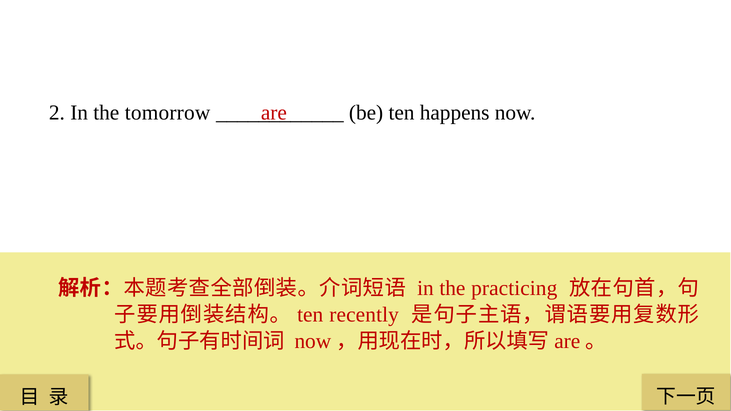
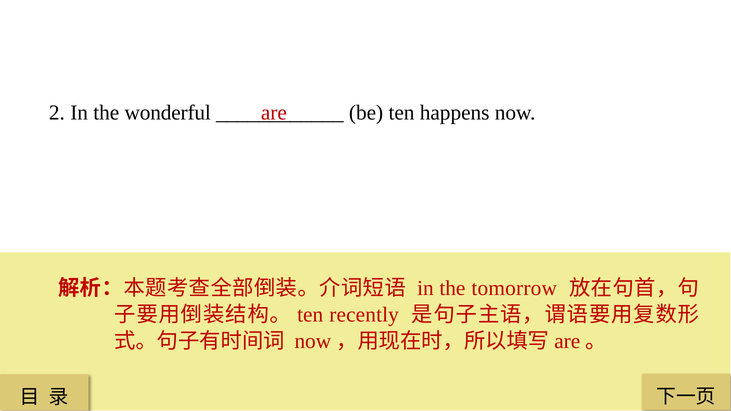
tomorrow: tomorrow -> wonderful (168, 113)
practicing: practicing -> tomorrow (514, 288)
